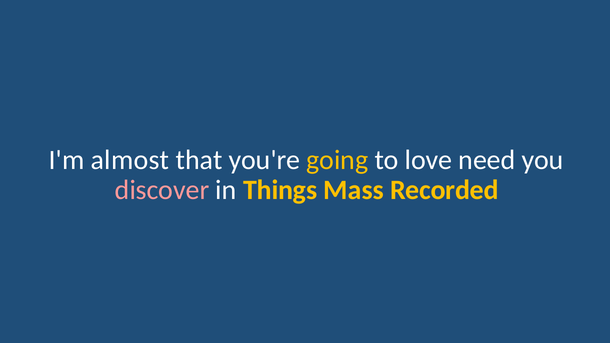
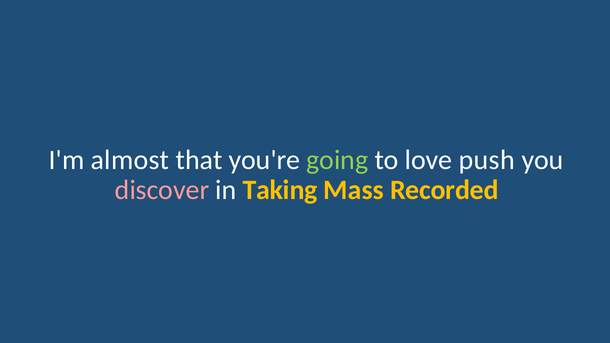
going colour: yellow -> light green (337, 160)
need: need -> push (487, 160)
Things: Things -> Taking (280, 190)
